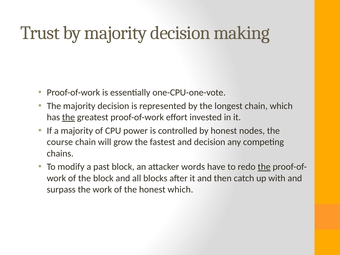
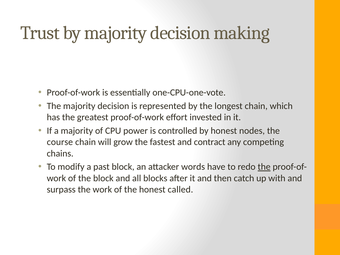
the underline: present -> none (68, 117)
and decision: decision -> contract (210, 142)
honest which: which -> called (180, 190)
